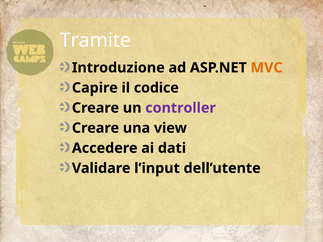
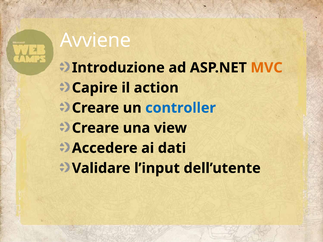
Tramite: Tramite -> Avviene (95, 40)
codice: codice -> action (156, 88)
controller colour: purple -> blue (181, 108)
